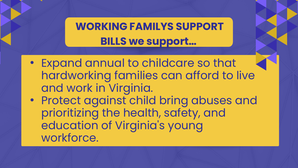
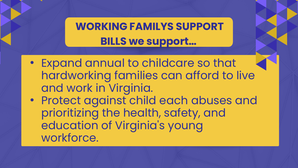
bring: bring -> each (174, 100)
